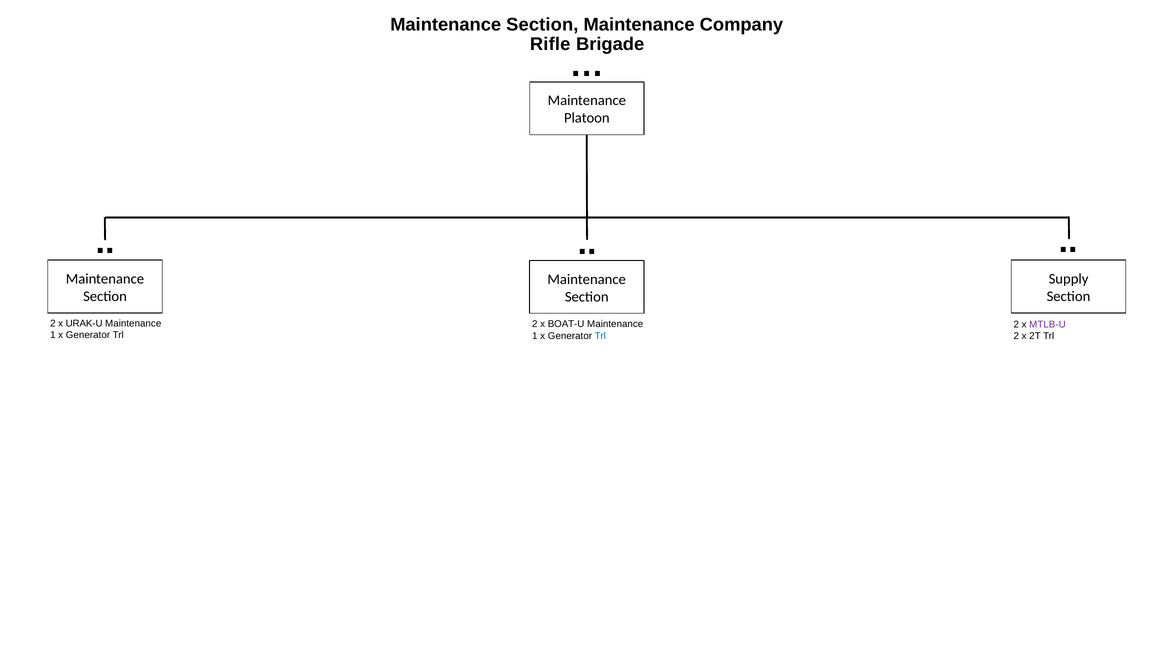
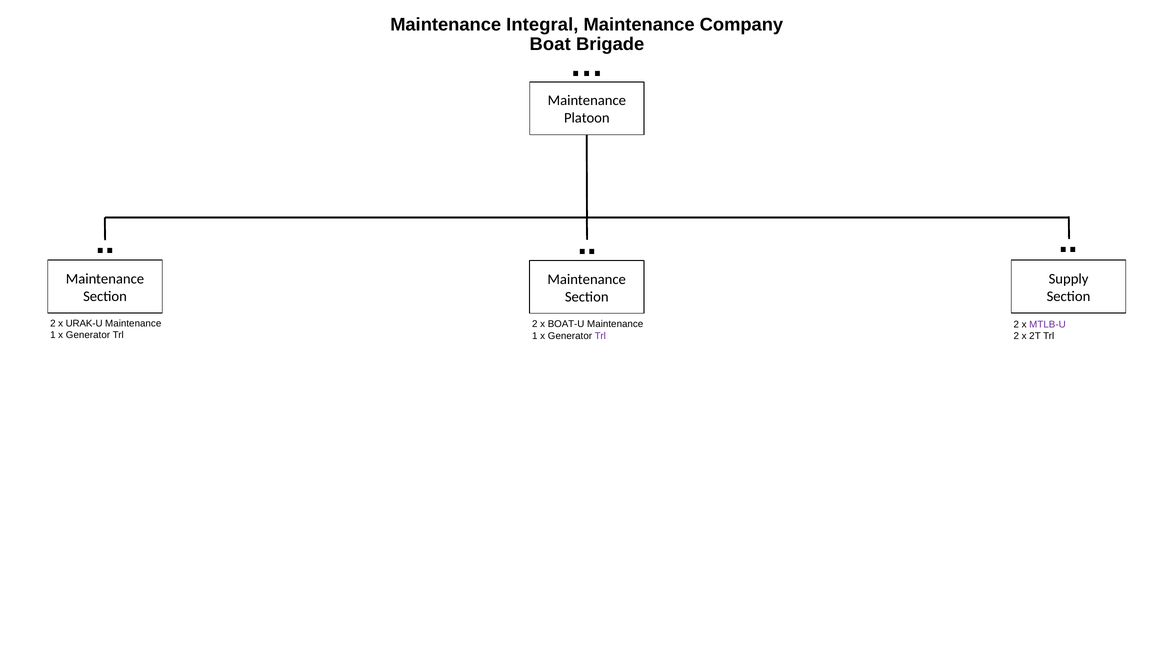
Section: Section -> Integral (542, 25)
Rifle: Rifle -> Boat (550, 44)
Trl colour: blue -> purple (600, 336)
